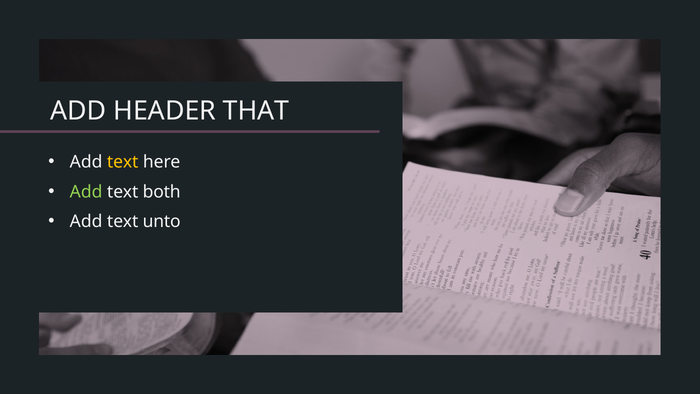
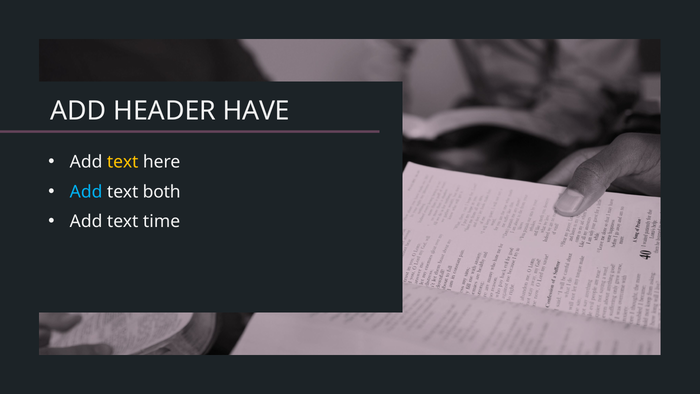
THAT: THAT -> HAVE (256, 111)
Add colour: light green -> light blue (86, 192)
unto: unto -> time (162, 221)
